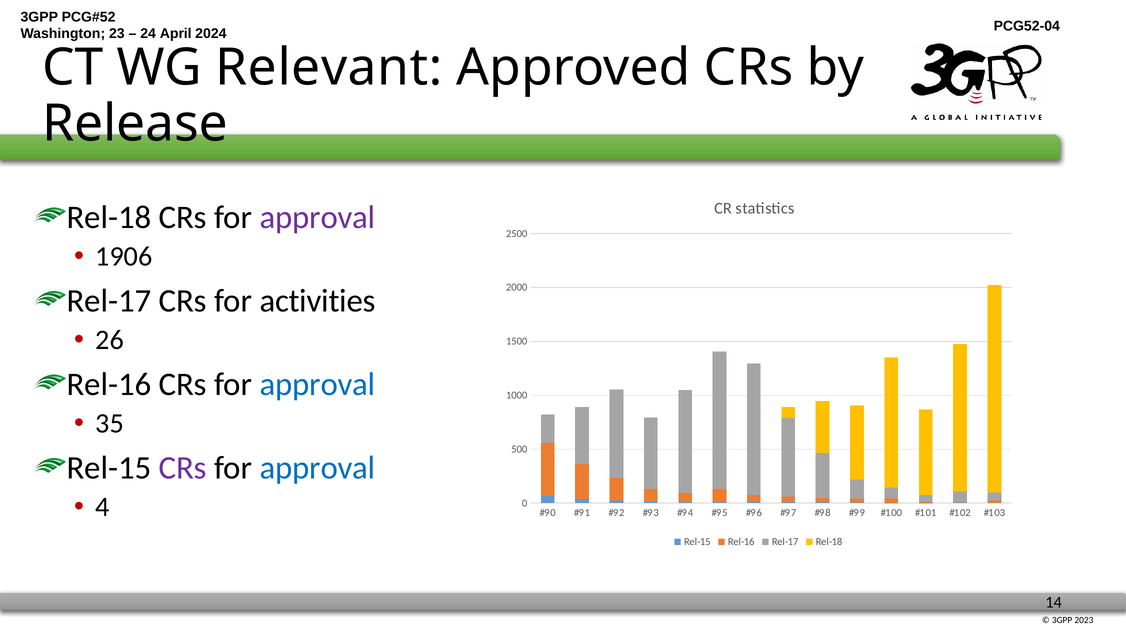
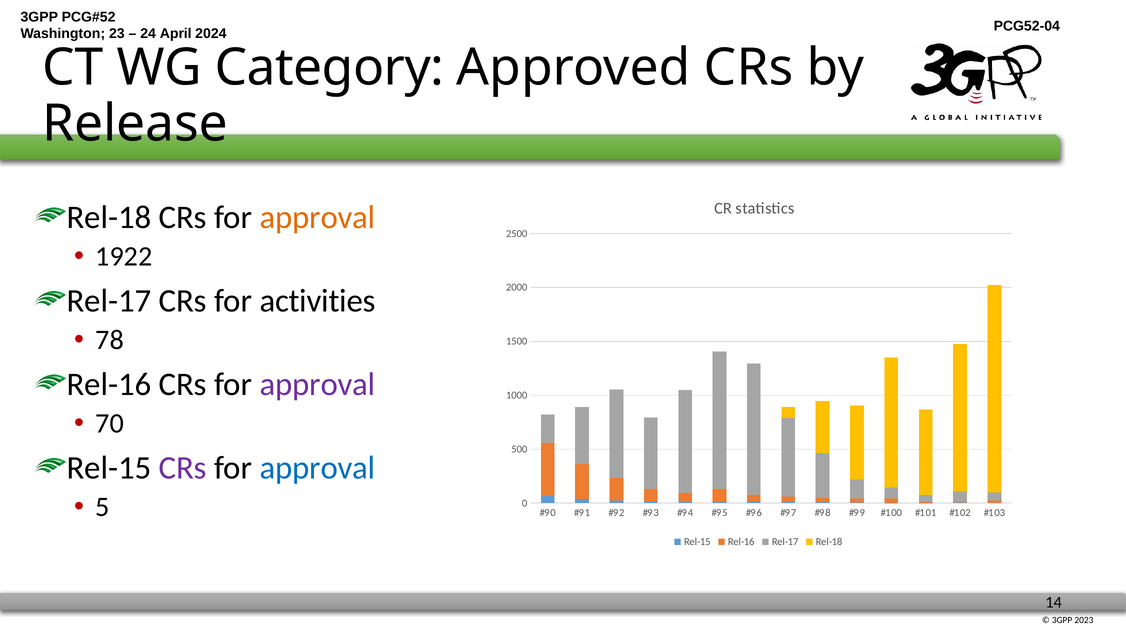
Relevant: Relevant -> Category (329, 68)
approval colour: purple -> orange (317, 217)
1906: 1906 -> 1922 (124, 256)
26: 26 -> 78 (110, 340)
approval colour: blue -> purple (317, 384)
35: 35 -> 70 (110, 423)
4: 4 -> 5 (103, 506)
